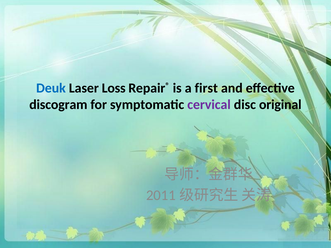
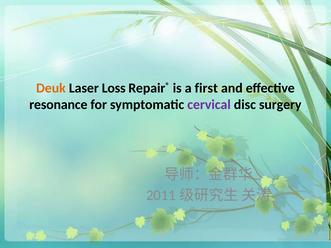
Deuk colour: blue -> orange (51, 88)
discogram: discogram -> resonance (58, 105)
original: original -> surgery (280, 105)
